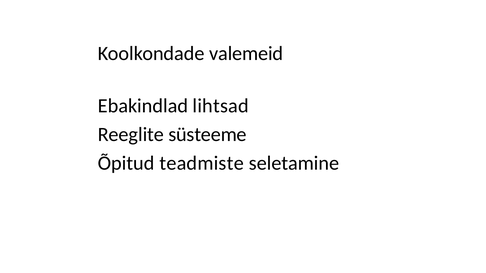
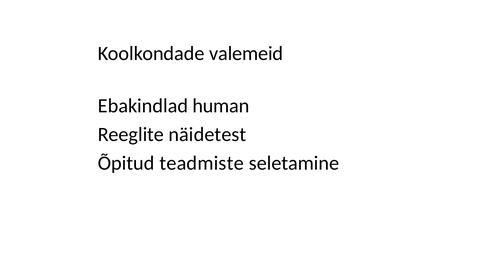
lihtsad: lihtsad -> human (221, 106)
süsteeme: süsteeme -> näidetest (207, 135)
